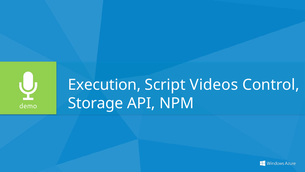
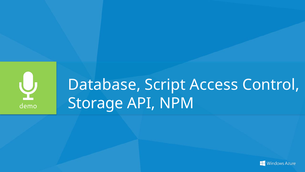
Execution: Execution -> Database (104, 85)
Videos: Videos -> Access (214, 85)
